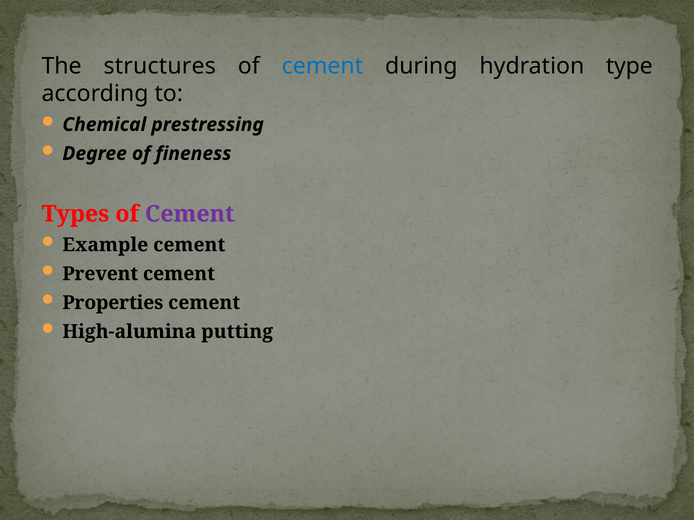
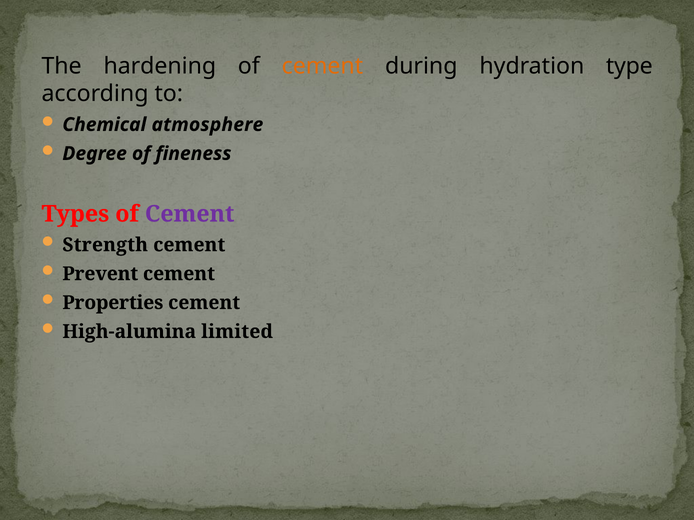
structures: structures -> hardening (160, 66)
cement colour: blue -> orange (322, 66)
prestressing: prestressing -> atmosphere (207, 125)
Example: Example -> Strength (105, 245)
putting: putting -> limited (237, 332)
